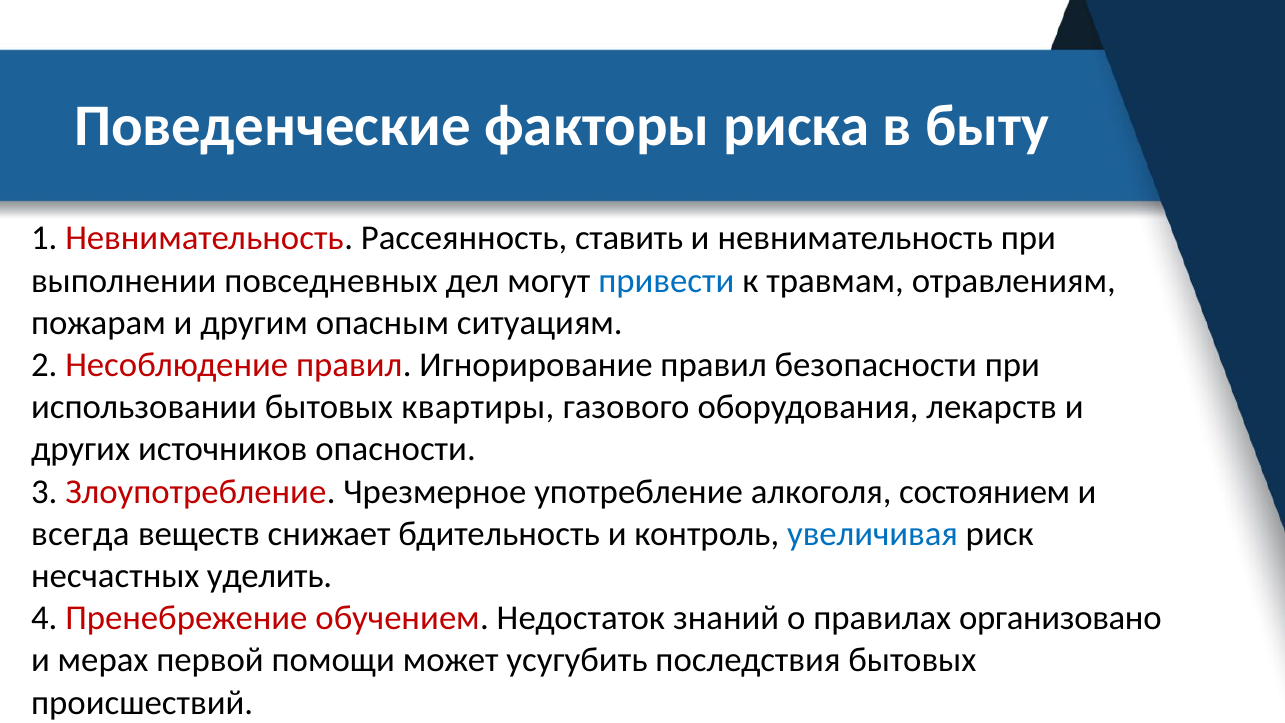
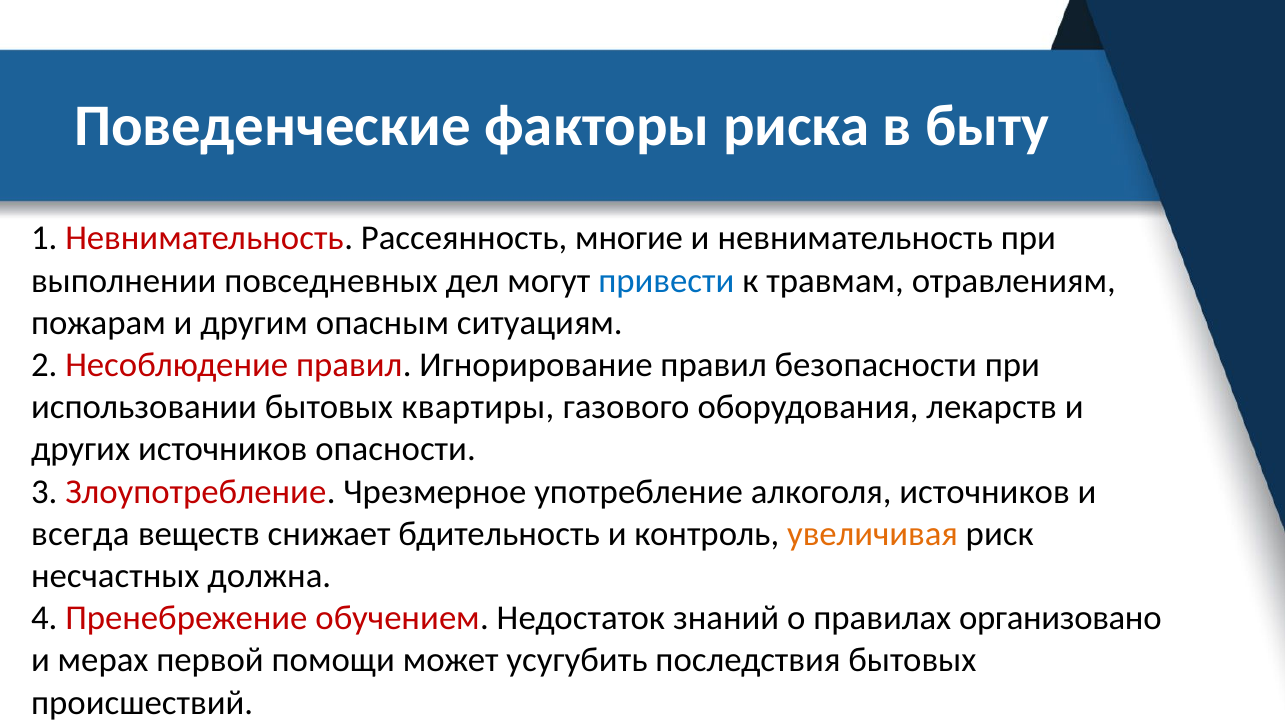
ставить: ставить -> многие (629, 238)
алкоголя состоянием: состоянием -> источников (985, 491)
увеличивая colour: blue -> orange (873, 534)
уделить: уделить -> должна (269, 576)
